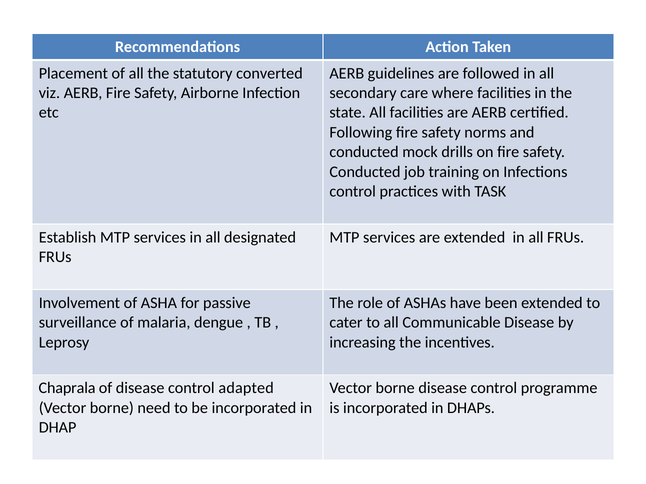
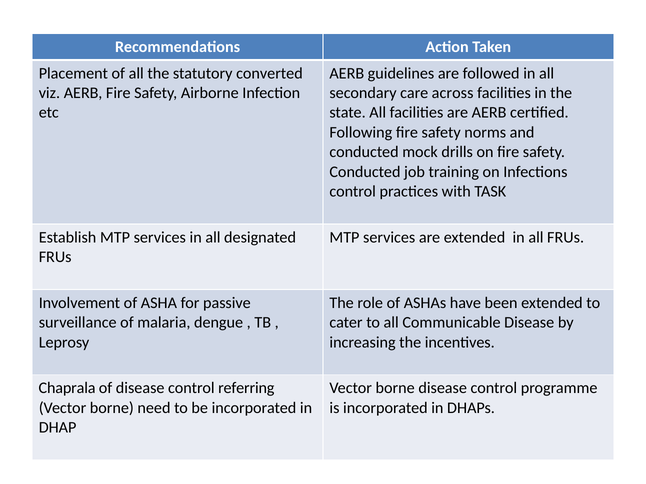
where: where -> across (453, 93)
adapted: adapted -> referring (246, 388)
